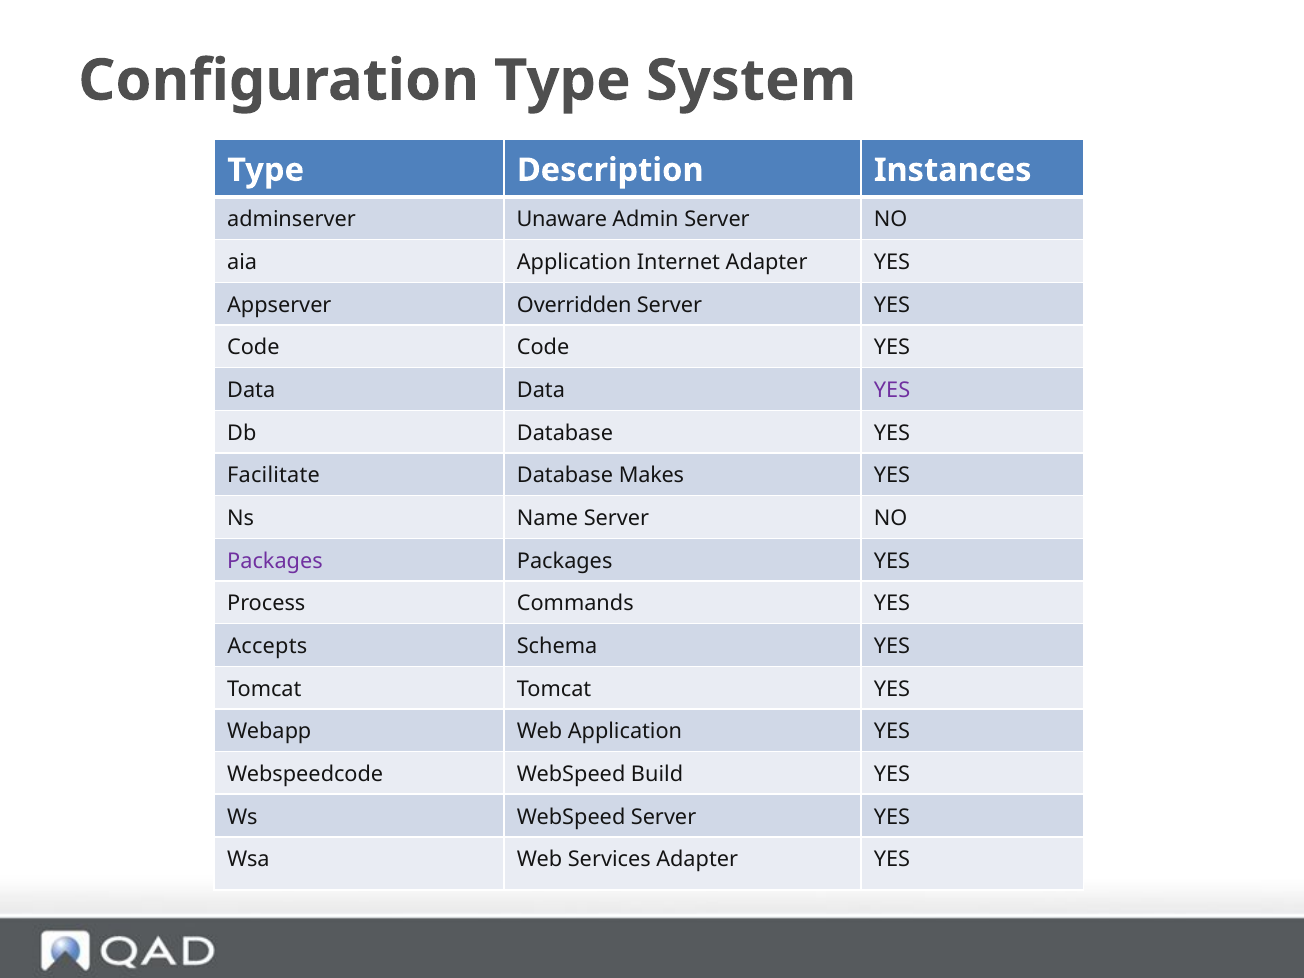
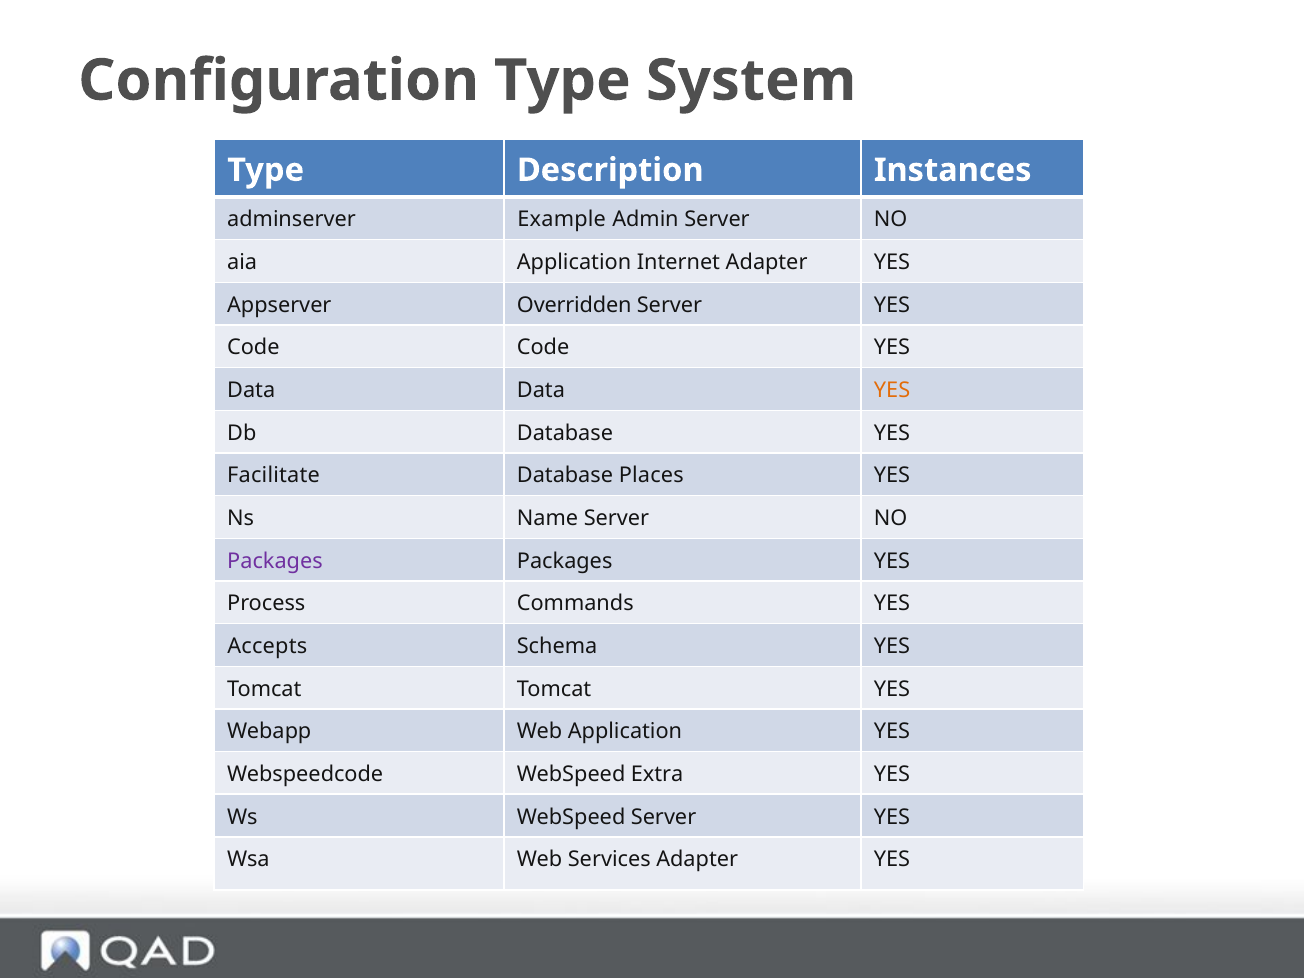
Unaware: Unaware -> Example (562, 220)
YES colour: purple -> orange (892, 390)
Makes: Makes -> Places (651, 476)
Build: Build -> Extra (657, 774)
